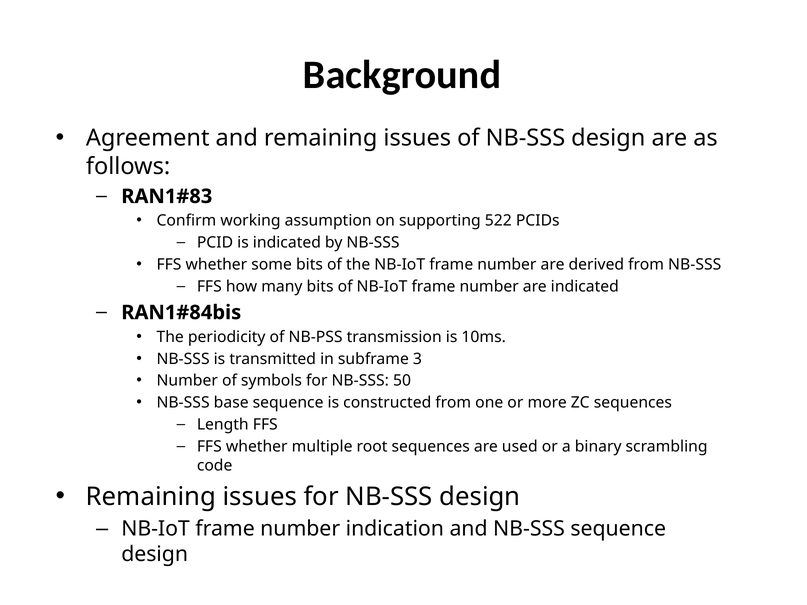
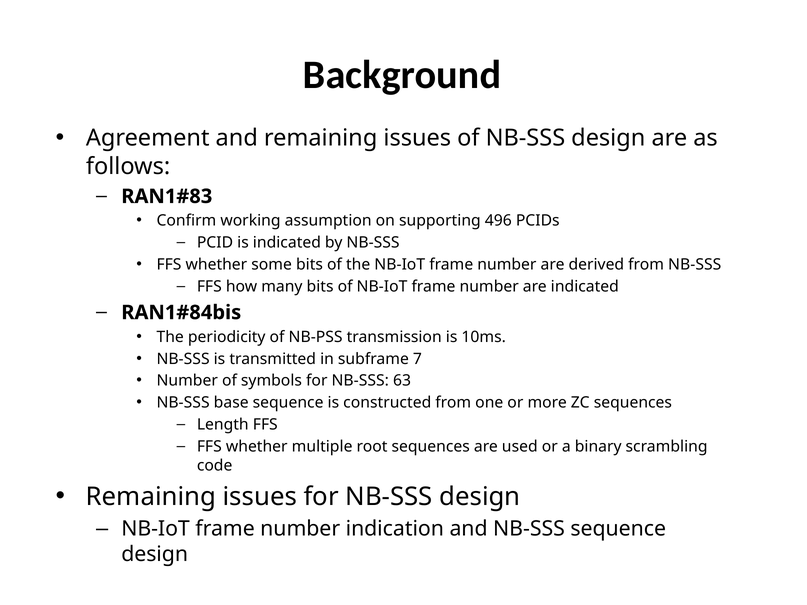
522: 522 -> 496 (498, 221)
3: 3 -> 7 (417, 359)
50: 50 -> 63 (402, 381)
